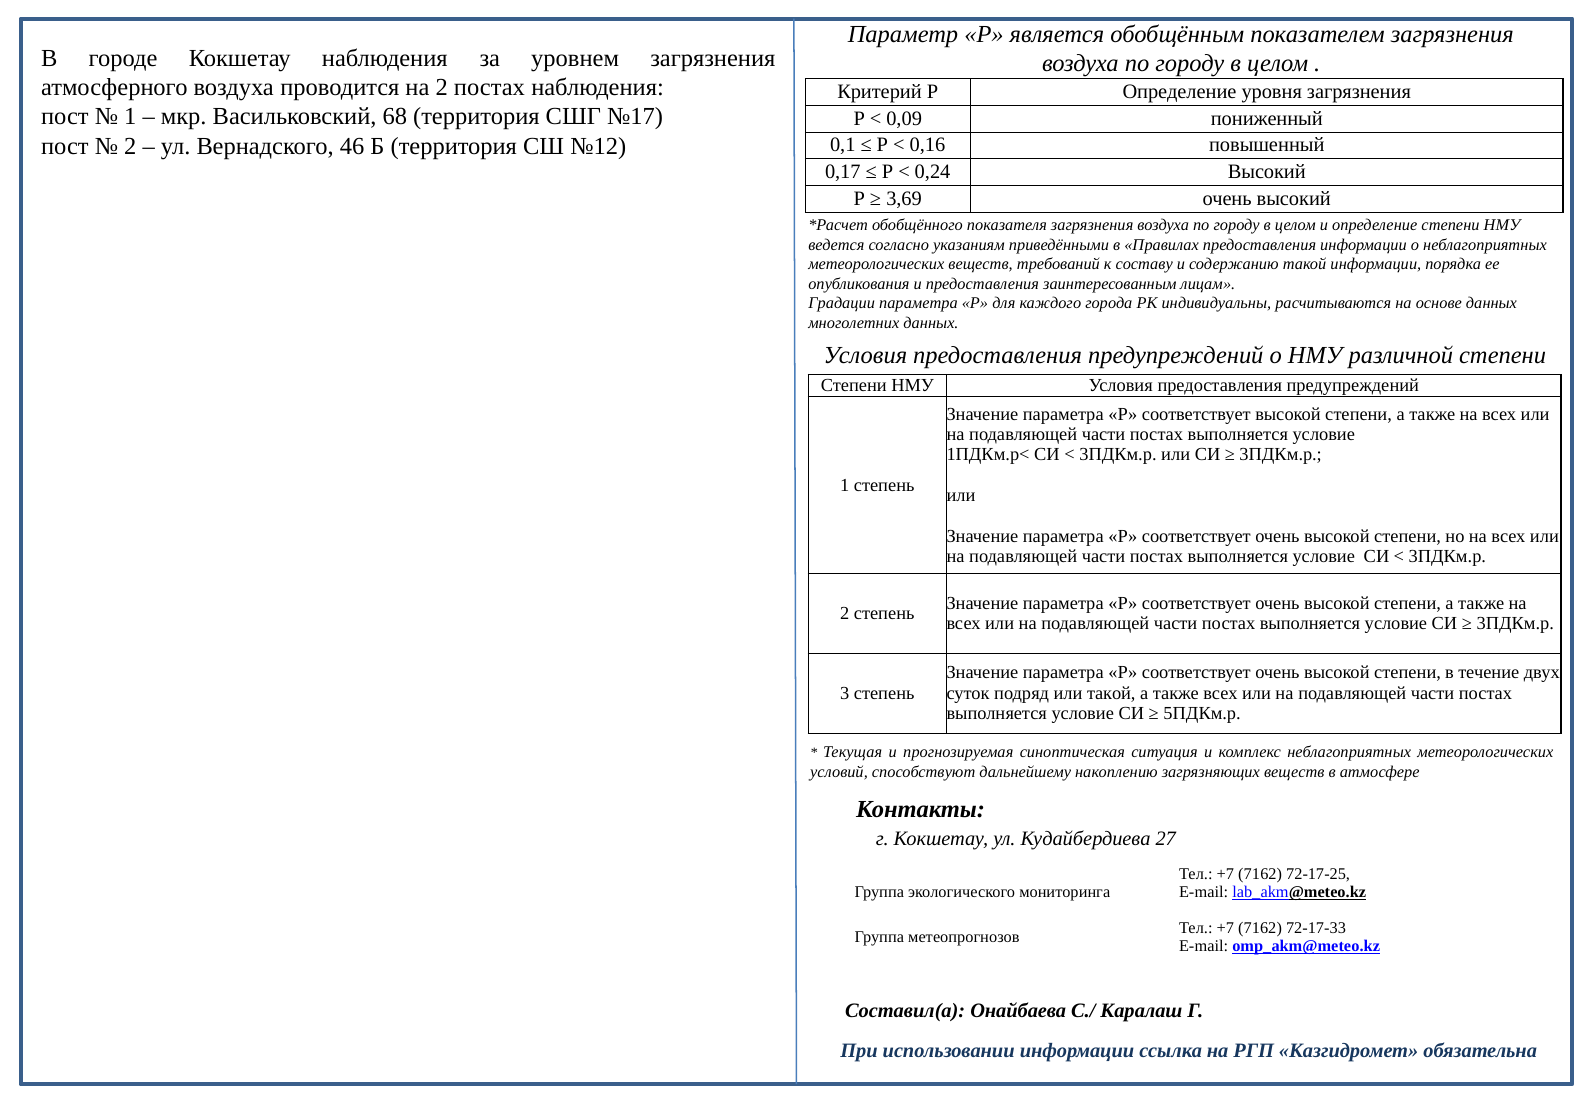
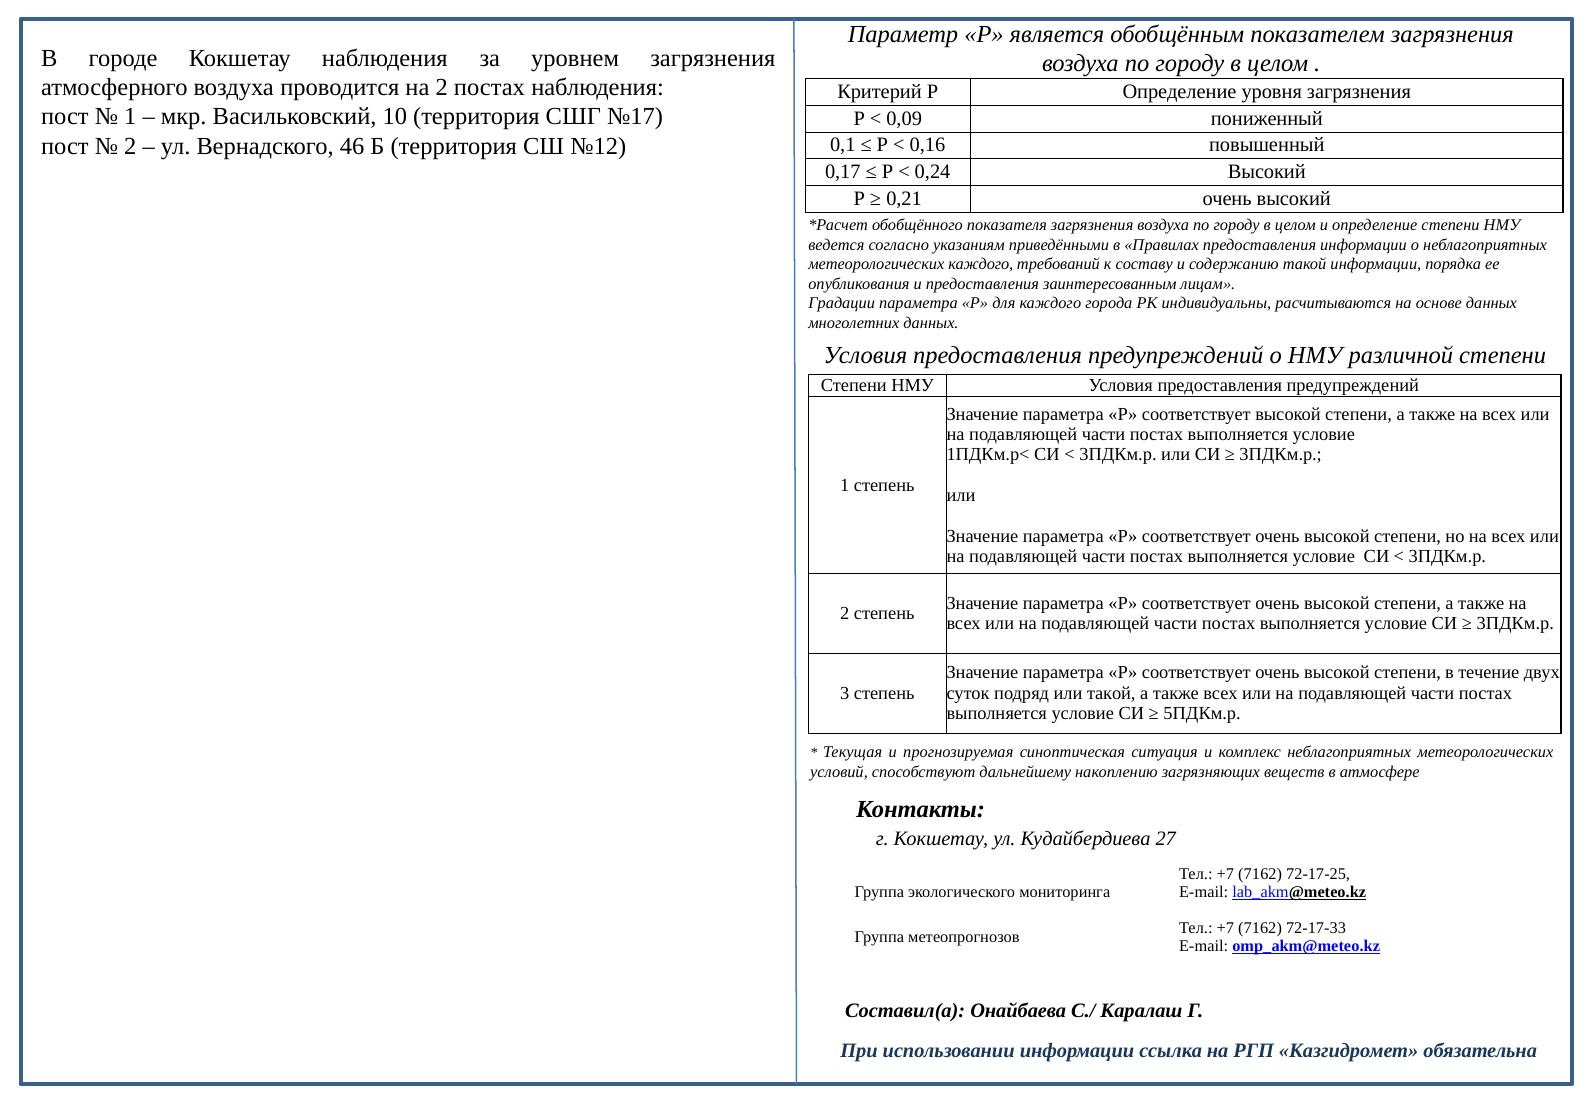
68: 68 -> 10 (395, 117)
3,69: 3,69 -> 0,21 (904, 199)
метеорологических веществ: веществ -> каждого (981, 264)
